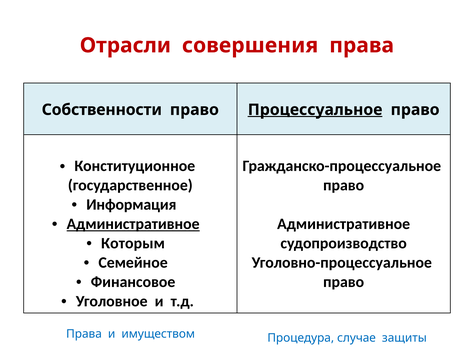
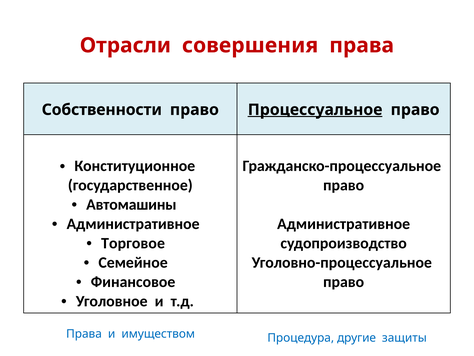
Информация: Информация -> Автомашины (131, 204)
Административное underline: present -> none (133, 224)
Которым: Которым -> Торговое (133, 243)
случае: случае -> другие (357, 337)
